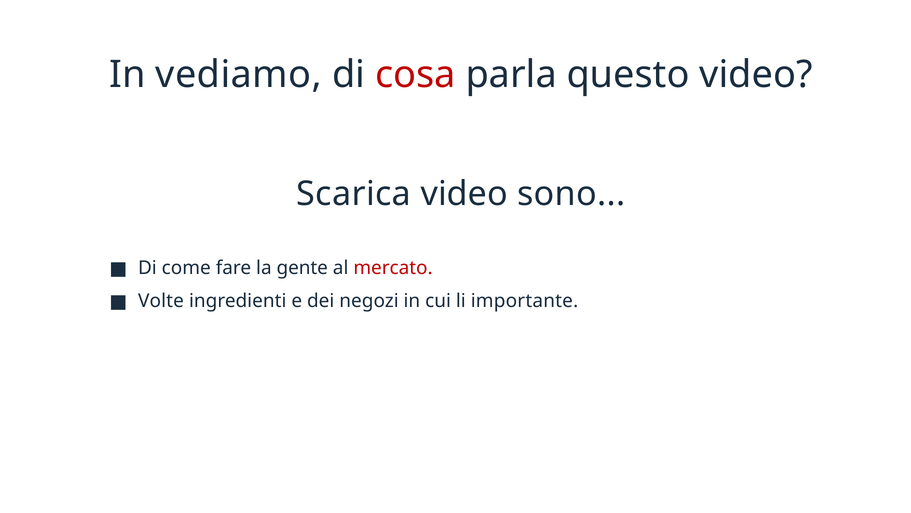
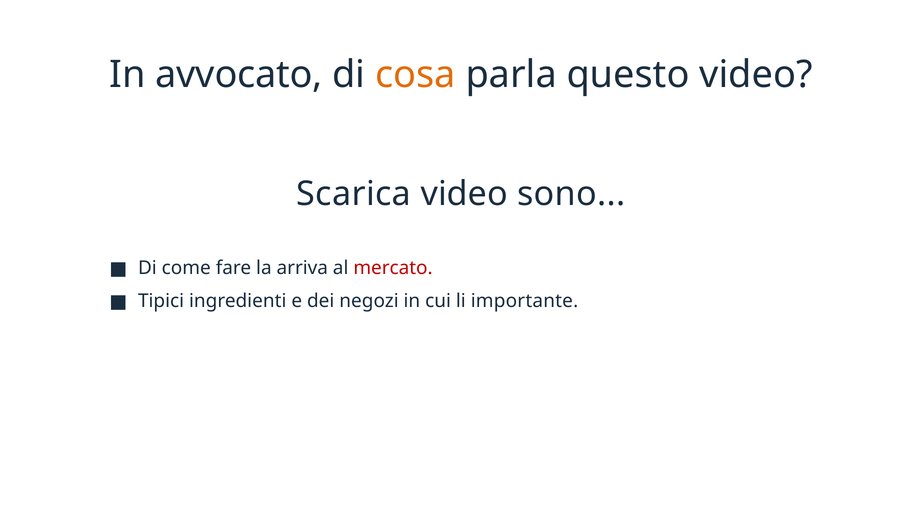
vediamo: vediamo -> avvocato (239, 75)
cosa colour: red -> orange (415, 75)
gente: gente -> arriva (302, 268)
Volte: Volte -> Tipici (161, 301)
